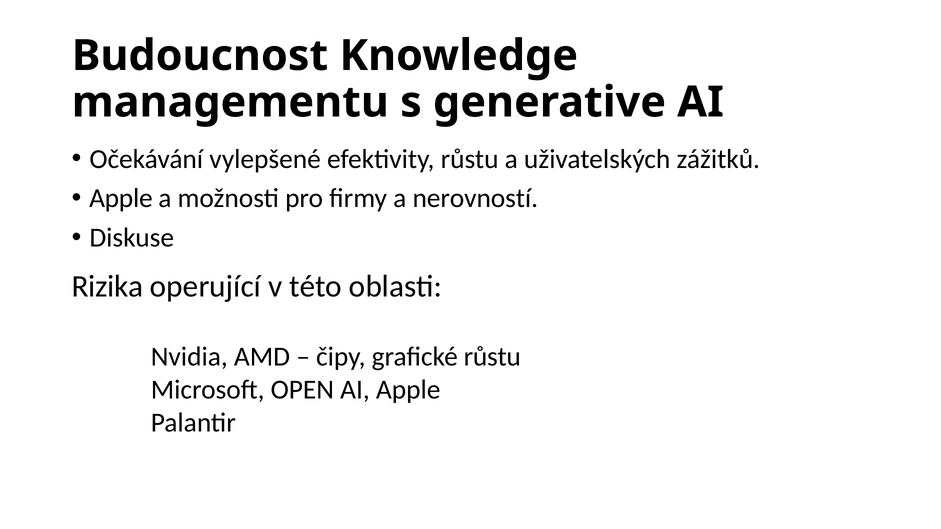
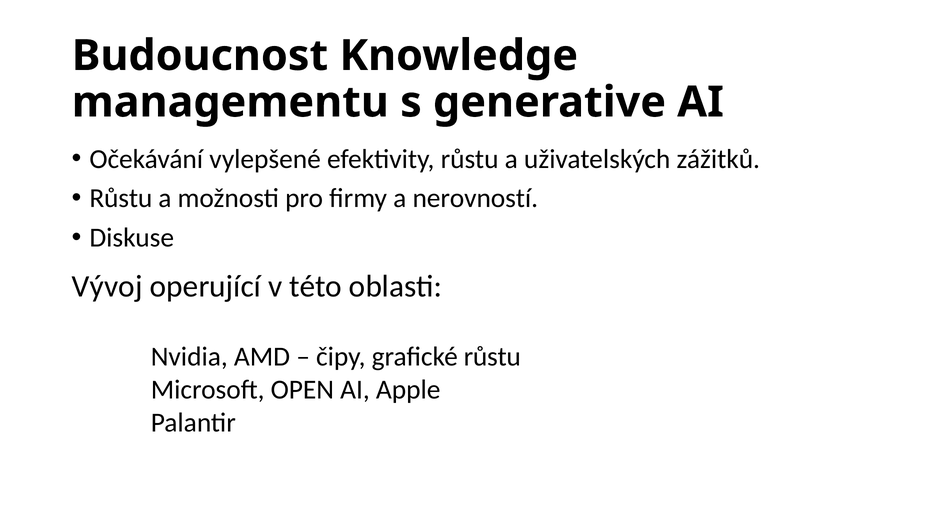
Apple: Apple -> Růstu (121, 199)
Rizika: Rizika -> Vývoj (107, 287)
